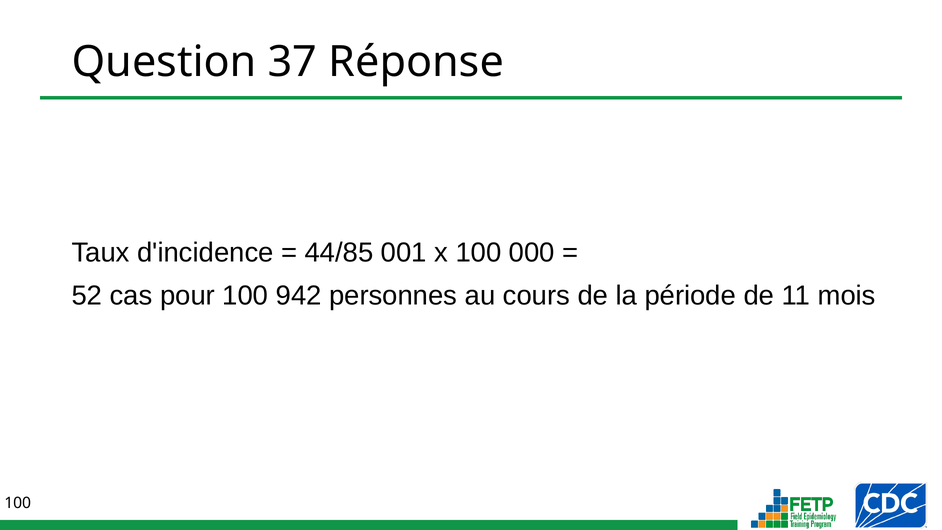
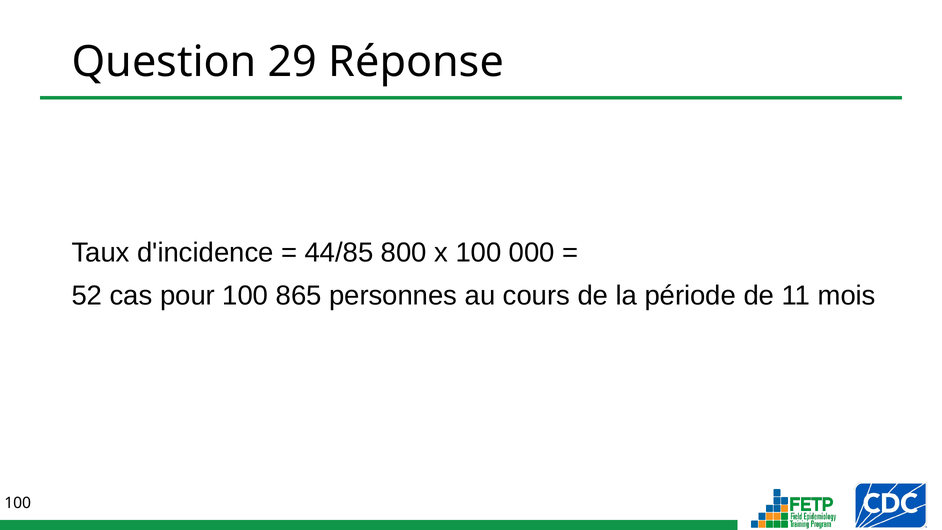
37: 37 -> 29 (292, 62)
001: 001 -> 800 (404, 253)
942: 942 -> 865 (299, 295)
